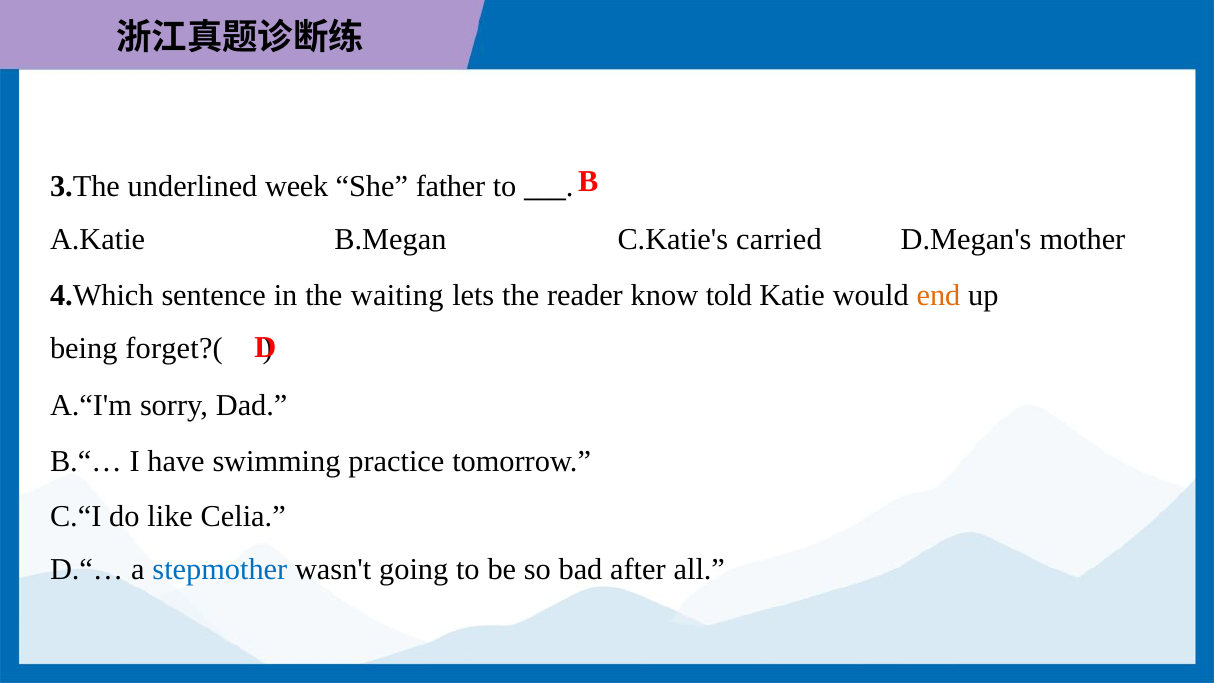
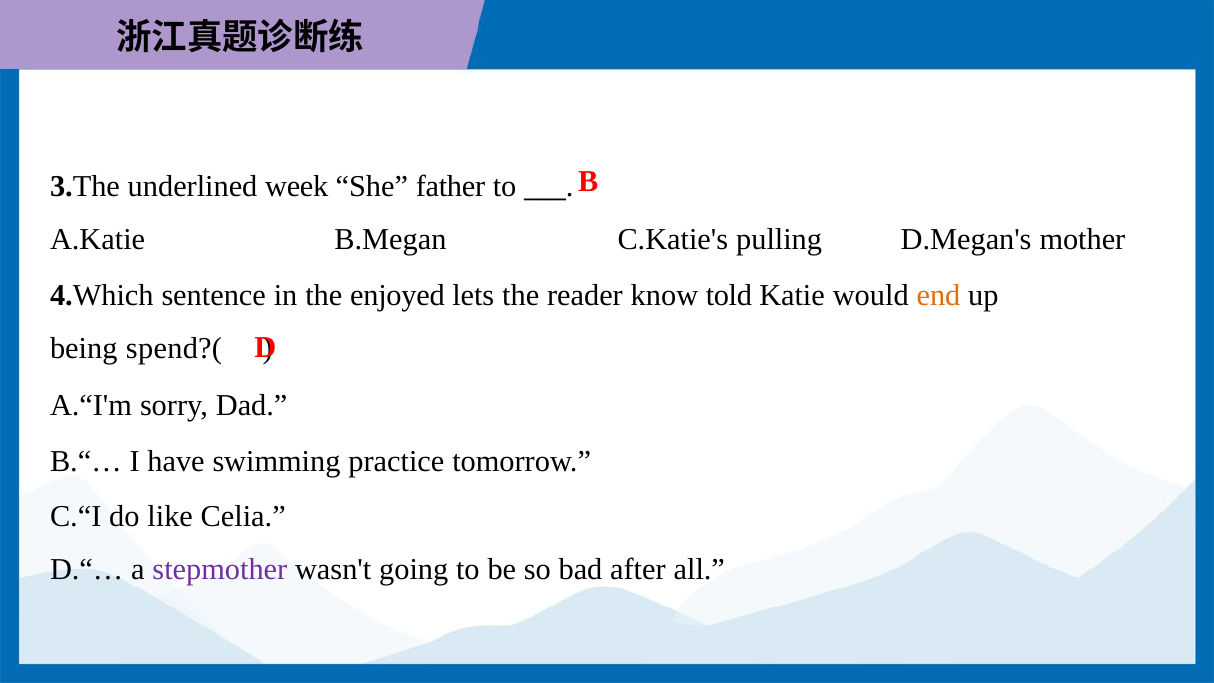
carried: carried -> pulling (779, 239)
waiting: waiting -> enjoyed (397, 295)
forget?(: forget?( -> spend?( (174, 349)
stepmother colour: blue -> purple (220, 570)
